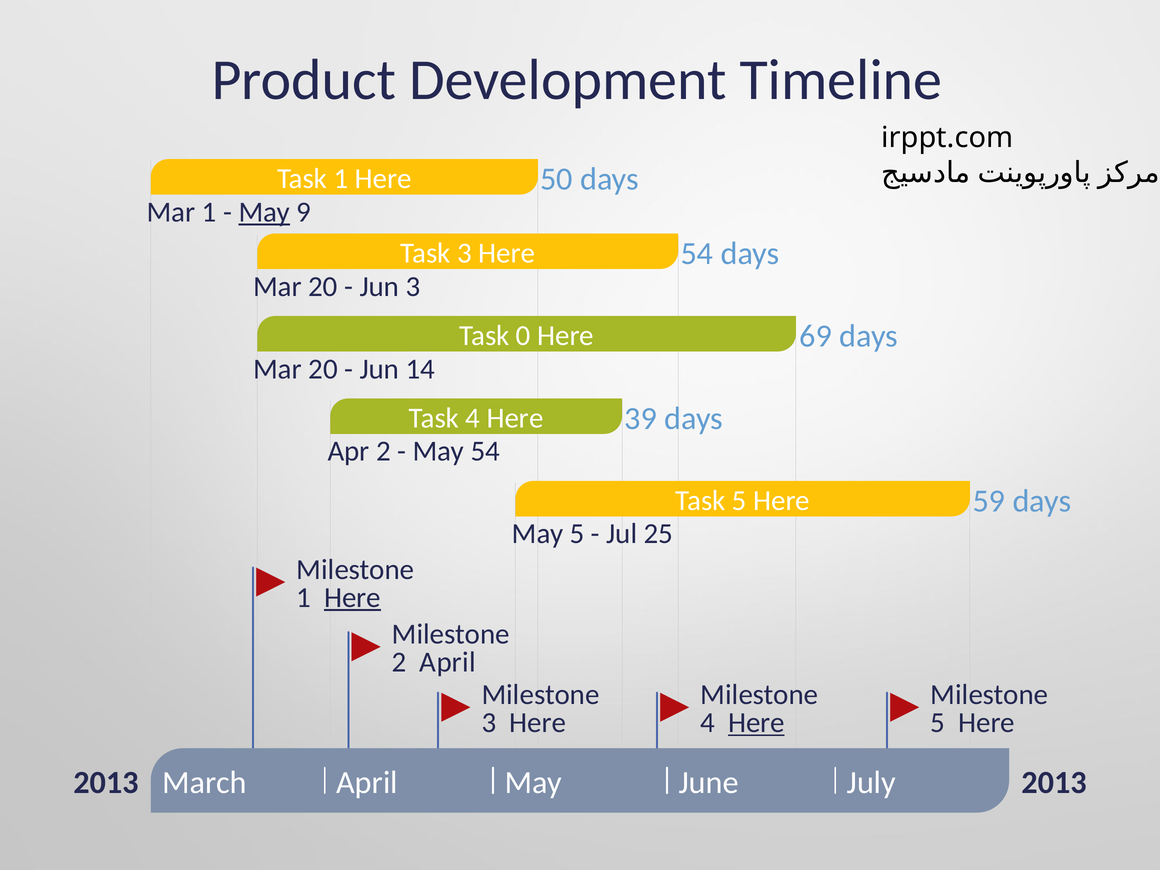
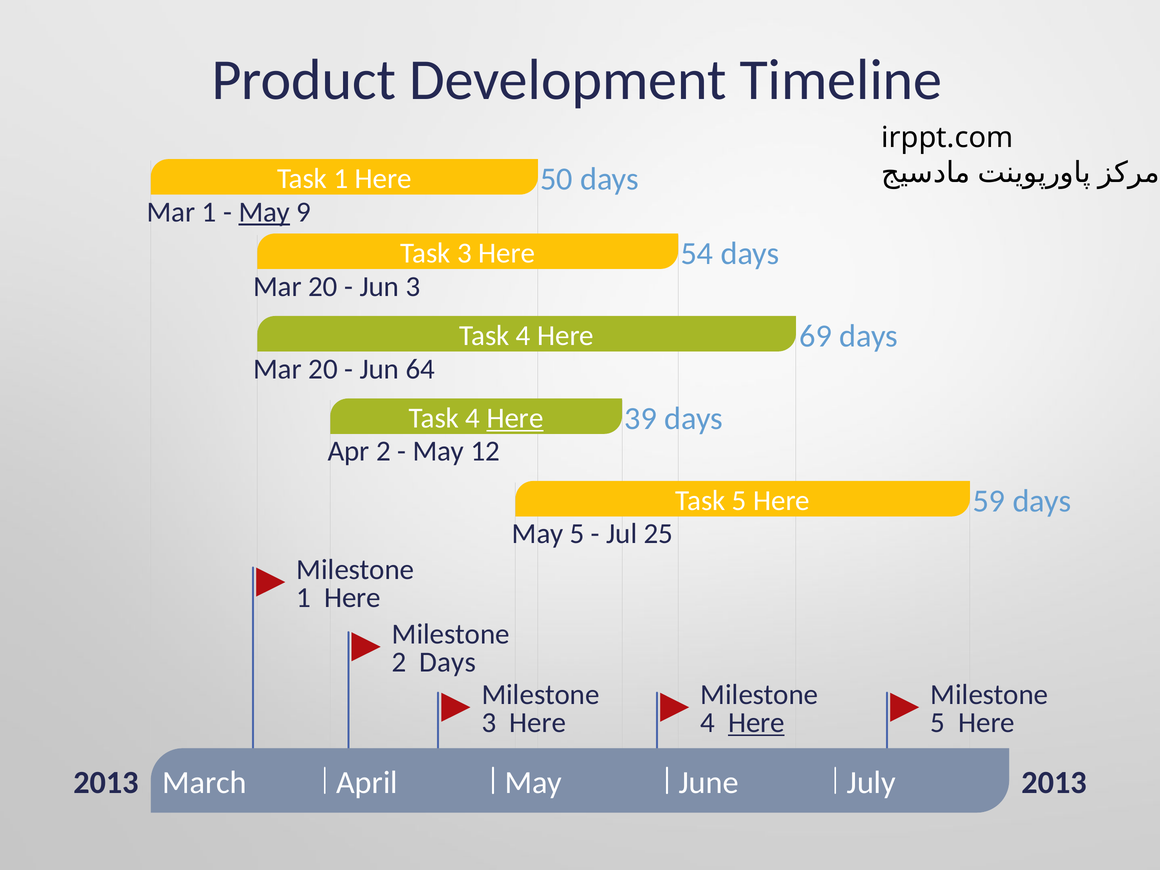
0: 0 -> 4 (523, 336)
14: 14 -> 64 (420, 369)
Here underline: none -> present (515, 418)
May 54: 54 -> 12 (485, 451)
Here underline: present -> none (352, 598)
2 April: April -> Days (448, 662)
